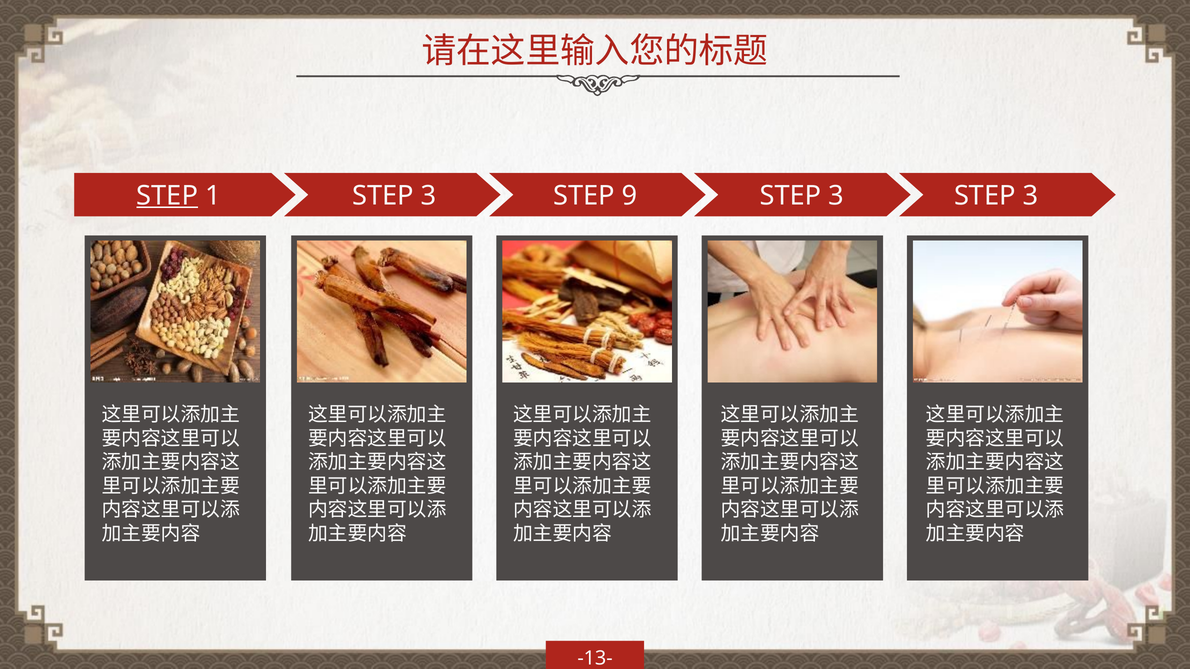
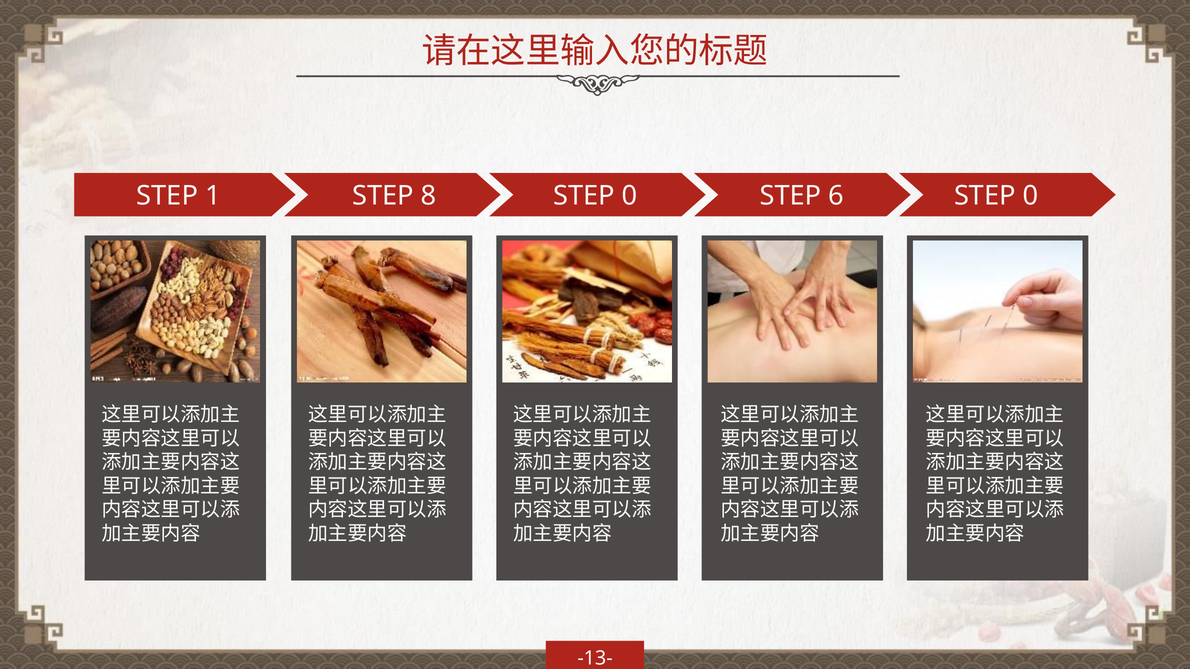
STEP underline: present -> none (167, 196)
1 STEP 3: 3 -> 8 (429, 196)
9: 9 -> 0 (630, 196)
3: 3 -> 6 (836, 196)
3: 3 -> 0 (1031, 196)
